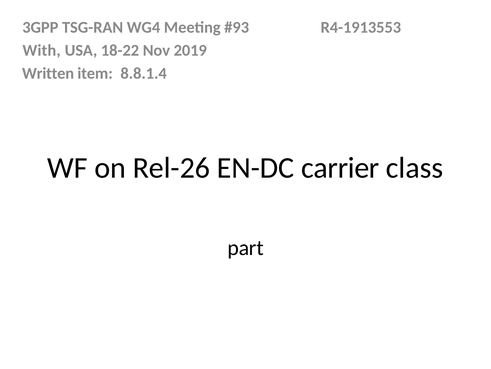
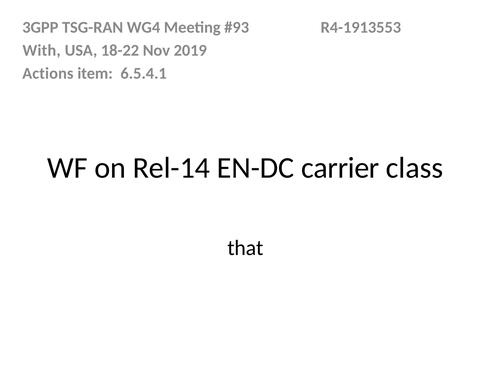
Written: Written -> Actions (48, 73)
8.8.1.4: 8.8.1.4 -> 6.5.4.1 (144, 73)
Rel-26: Rel-26 -> Rel-14 (171, 168)
part: part -> that (246, 248)
